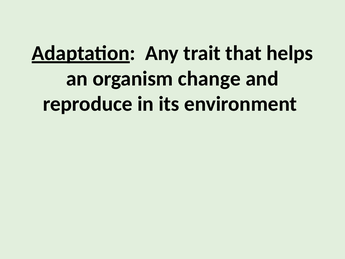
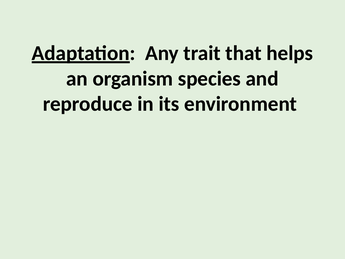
change: change -> species (209, 79)
